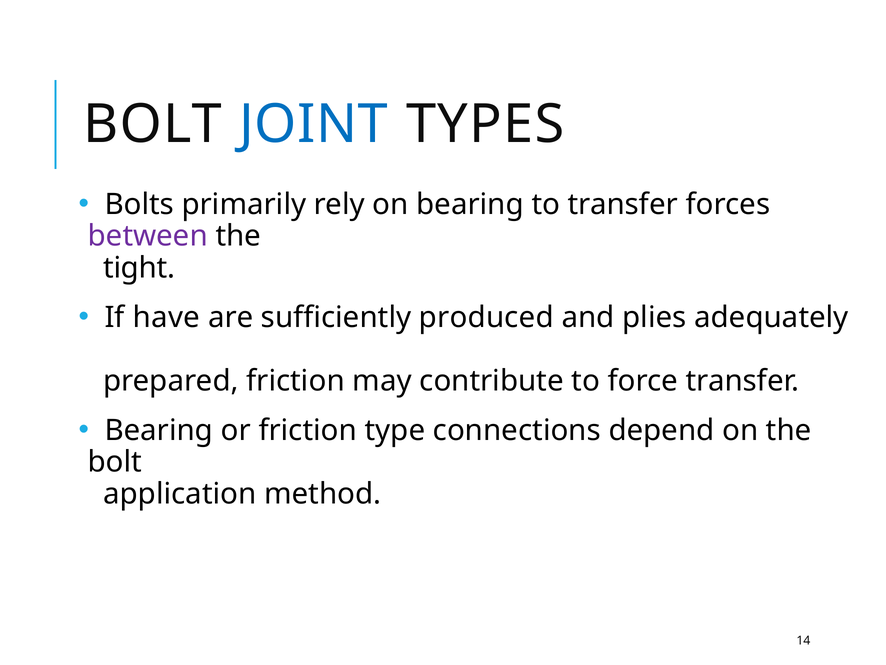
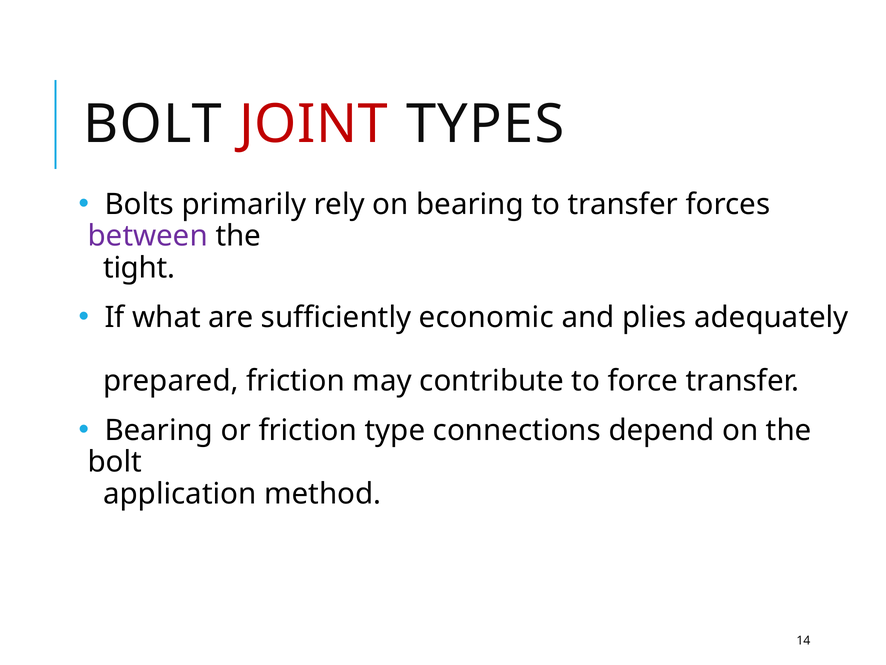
JOINT colour: blue -> red (314, 124)
have: have -> what (167, 317)
produced: produced -> economic (486, 317)
